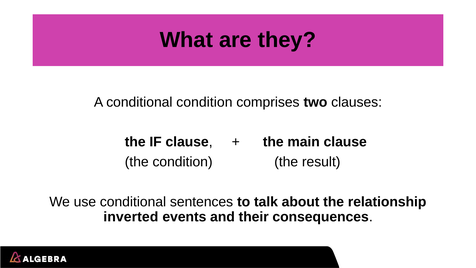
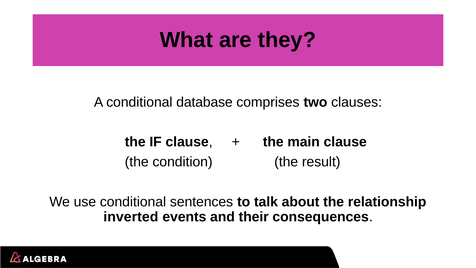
conditional condition: condition -> database (205, 102)
